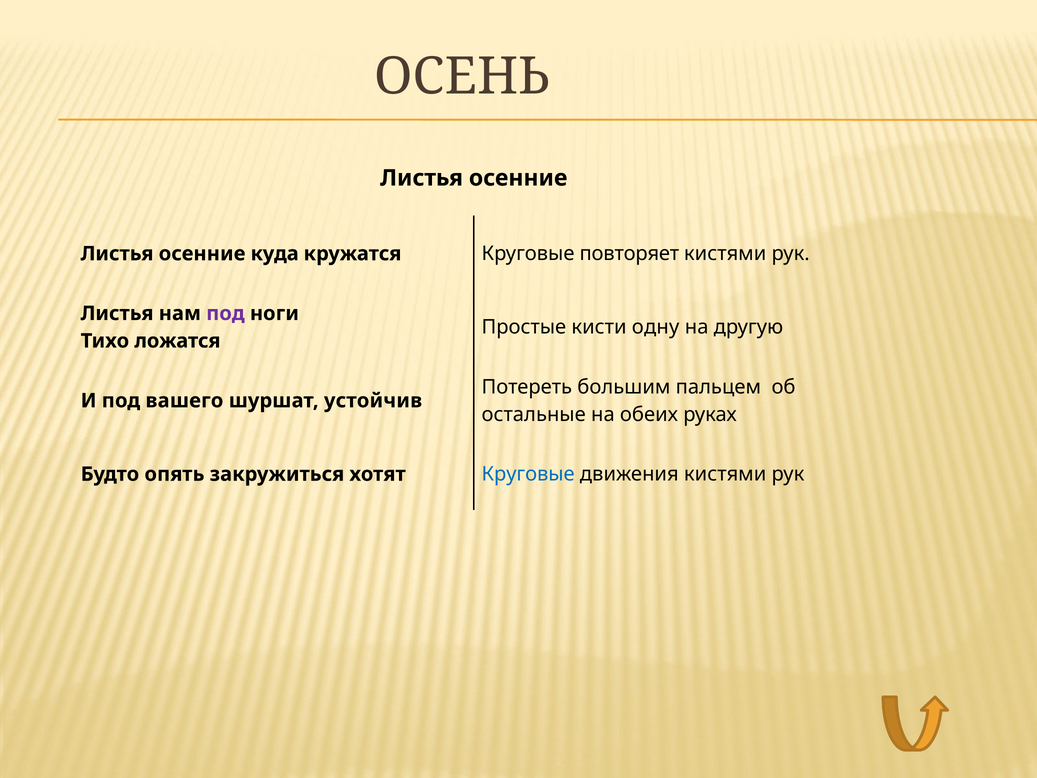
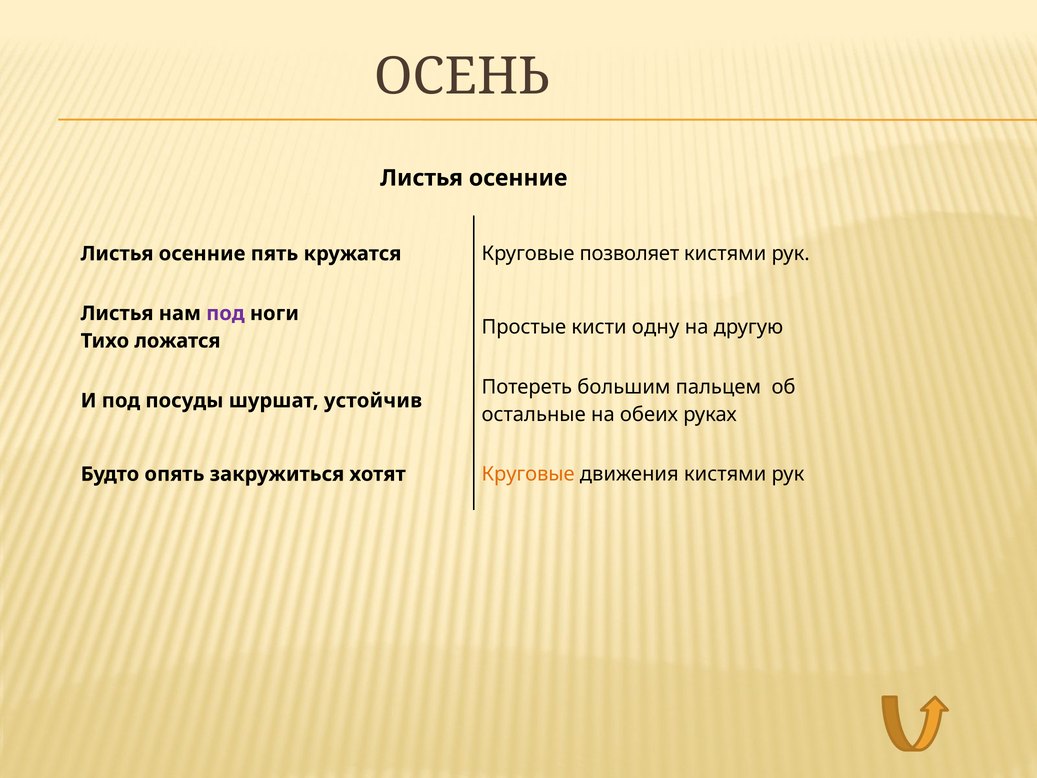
куда: куда -> пять (275, 254)
повторяет: повторяет -> позволяет (629, 254)
вашего: вашего -> посуды (184, 401)
Круговые colour: blue -> orange (528, 474)
